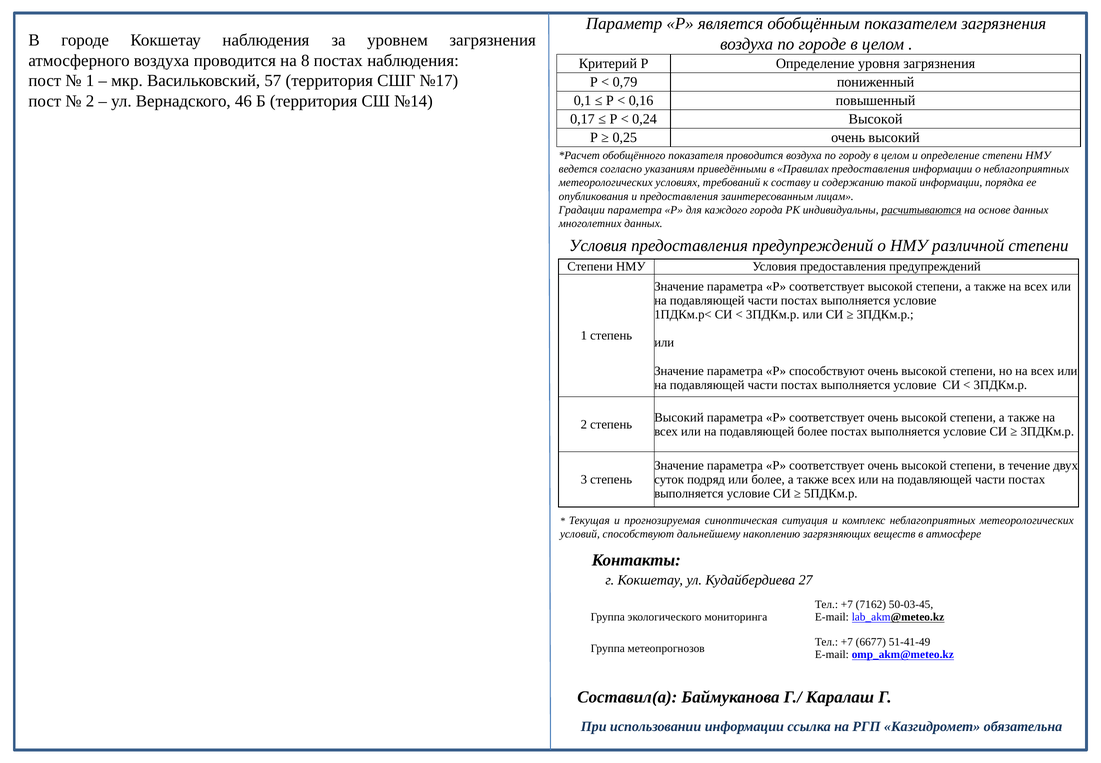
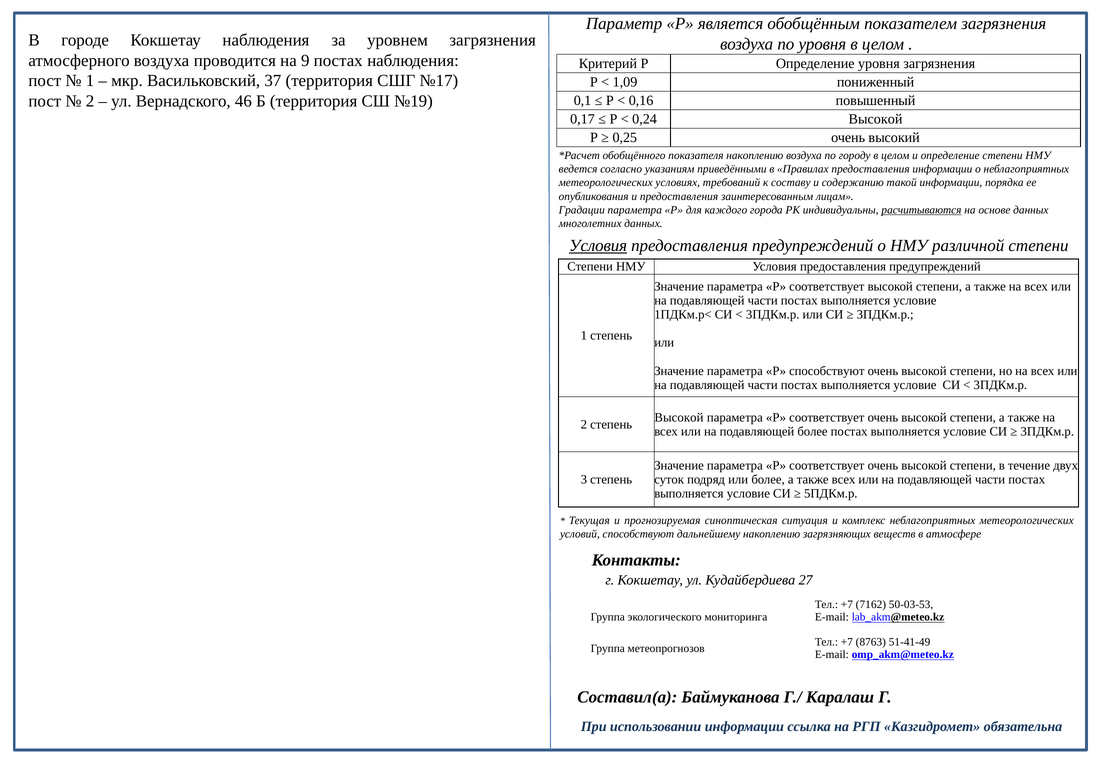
по городе: городе -> уровня (822, 44)
8: 8 -> 9 (305, 60)
57: 57 -> 37 (273, 81)
0,79: 0,79 -> 1,09 (625, 82)
№14: №14 -> №19 (413, 101)
показателя проводится: проводится -> накоплению (755, 156)
Условия underline: none -> present (598, 246)
Высокий: Высокий -> Высокой (679, 417)
50-03-45: 50-03-45 -> 50-03-53 (911, 604)
6677: 6677 -> 8763 (871, 641)
